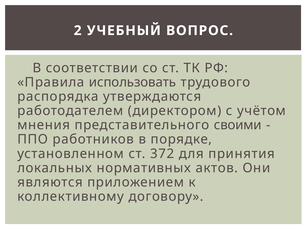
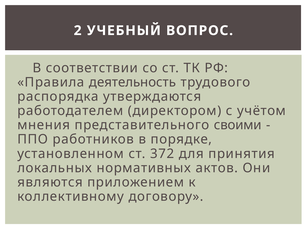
использовать: использовать -> деятельность (133, 82)
